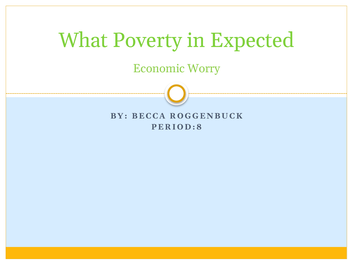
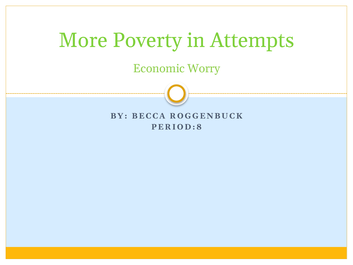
What: What -> More (83, 40)
Expected: Expected -> Attempts (252, 40)
